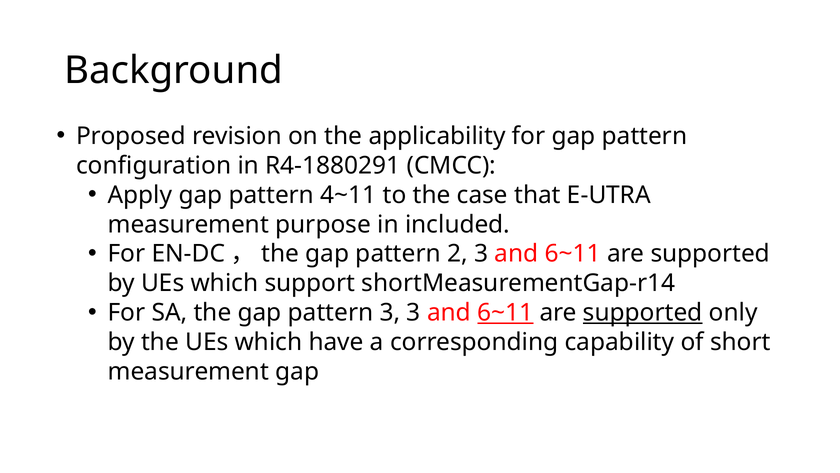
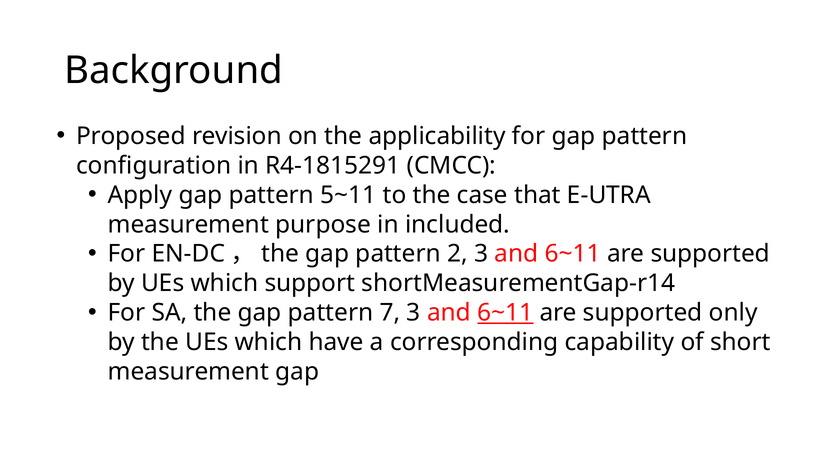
R4-1880291: R4-1880291 -> R4-1815291 (333, 165)
4~11: 4~11 -> 5~11 (349, 195)
pattern 3: 3 -> 7 (390, 312)
supported underline: present -> none (643, 312)
